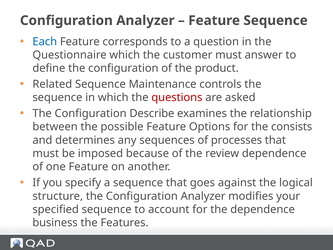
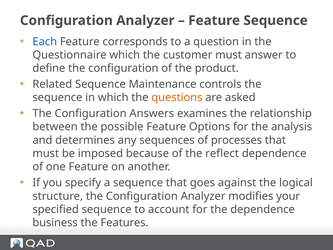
questions colour: red -> orange (177, 97)
Describe: Describe -> Answers (152, 113)
consists: consists -> analysis (292, 127)
review: review -> reflect (222, 153)
